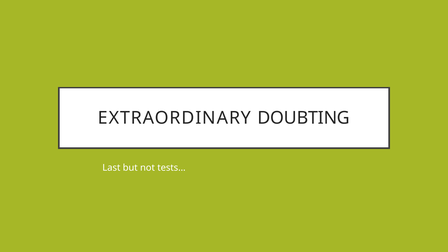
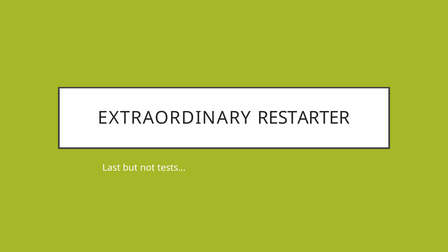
DOUBTING: DOUBTING -> RESTARTER (304, 118)
